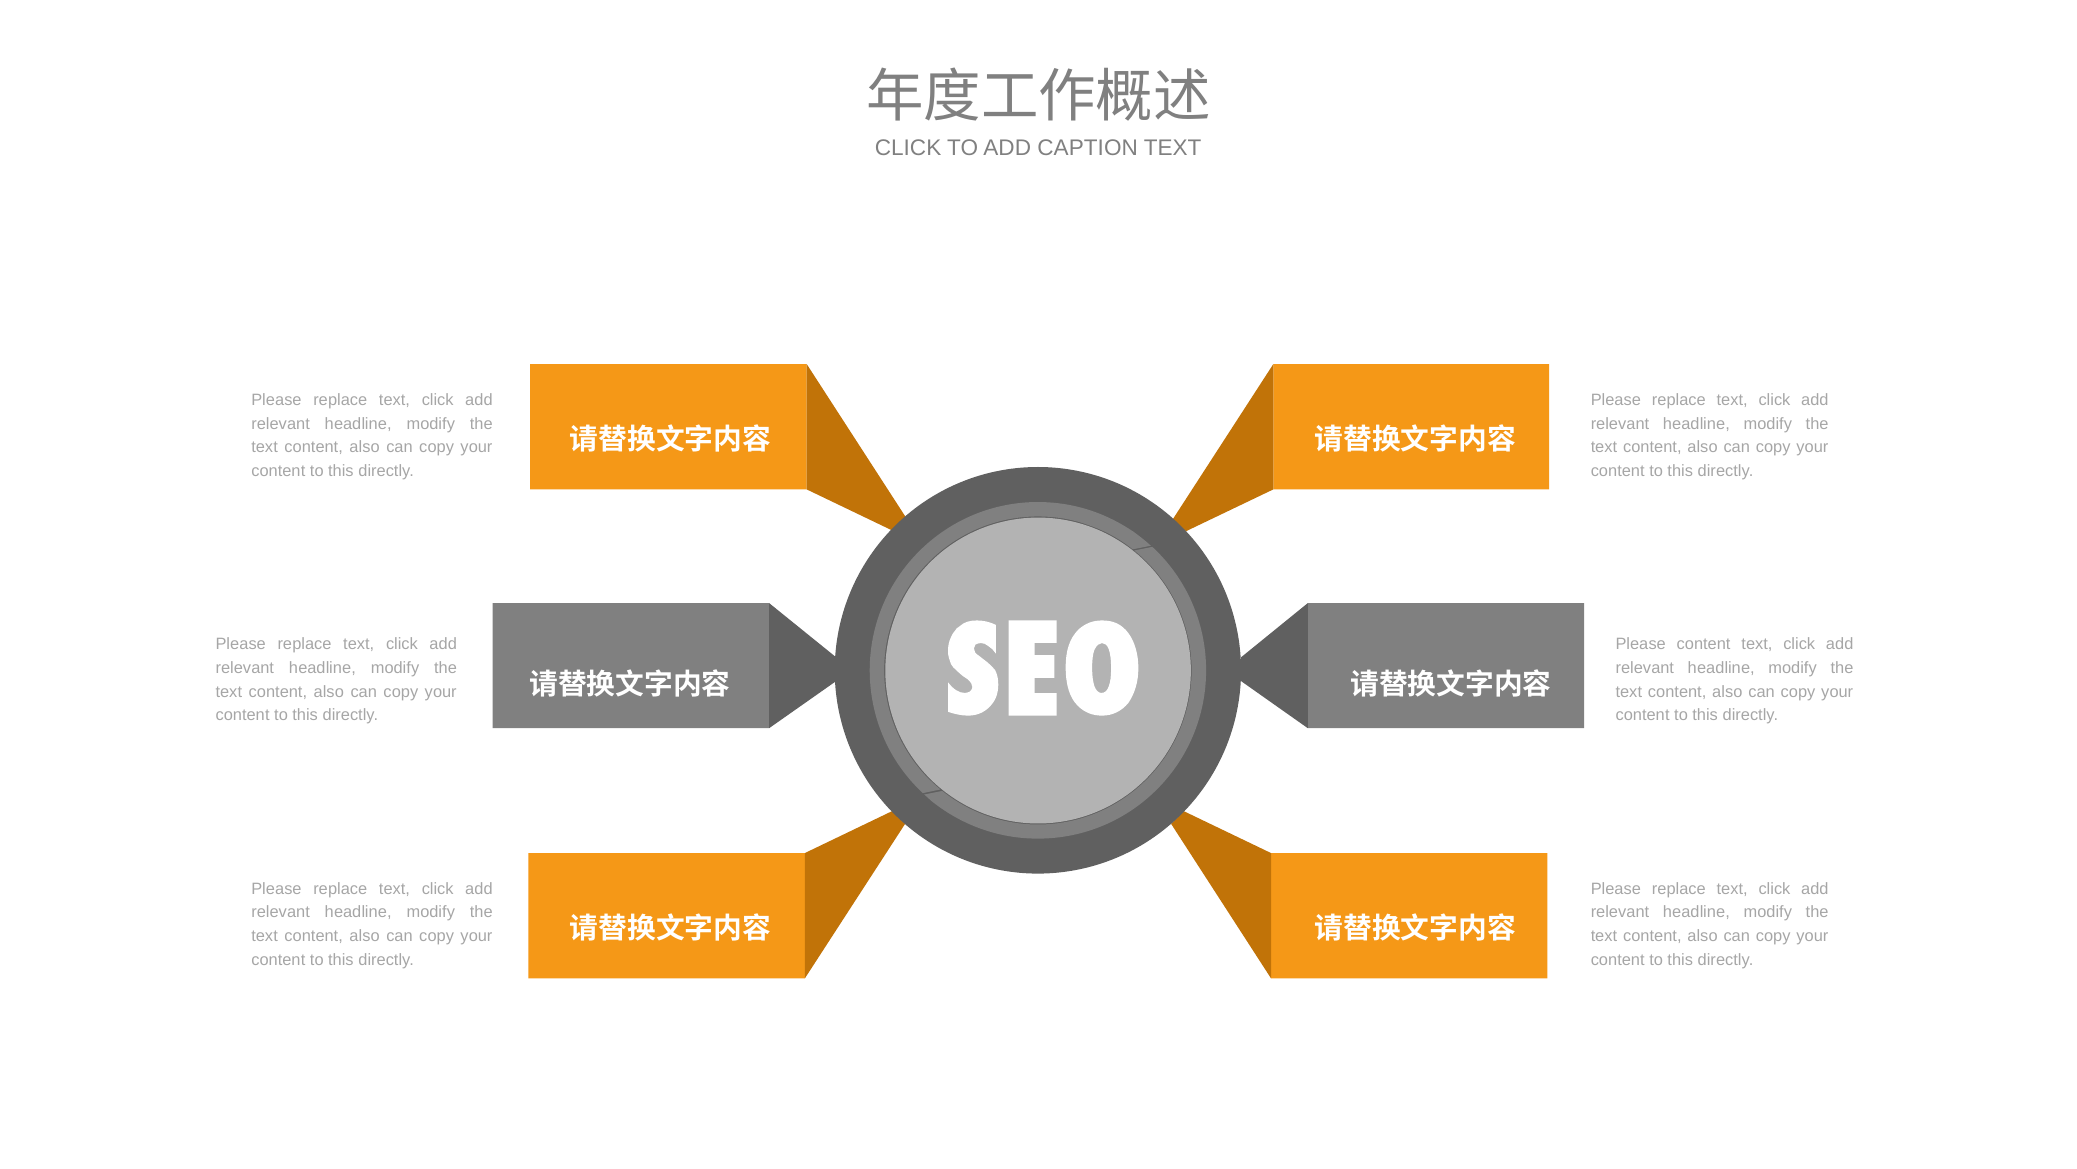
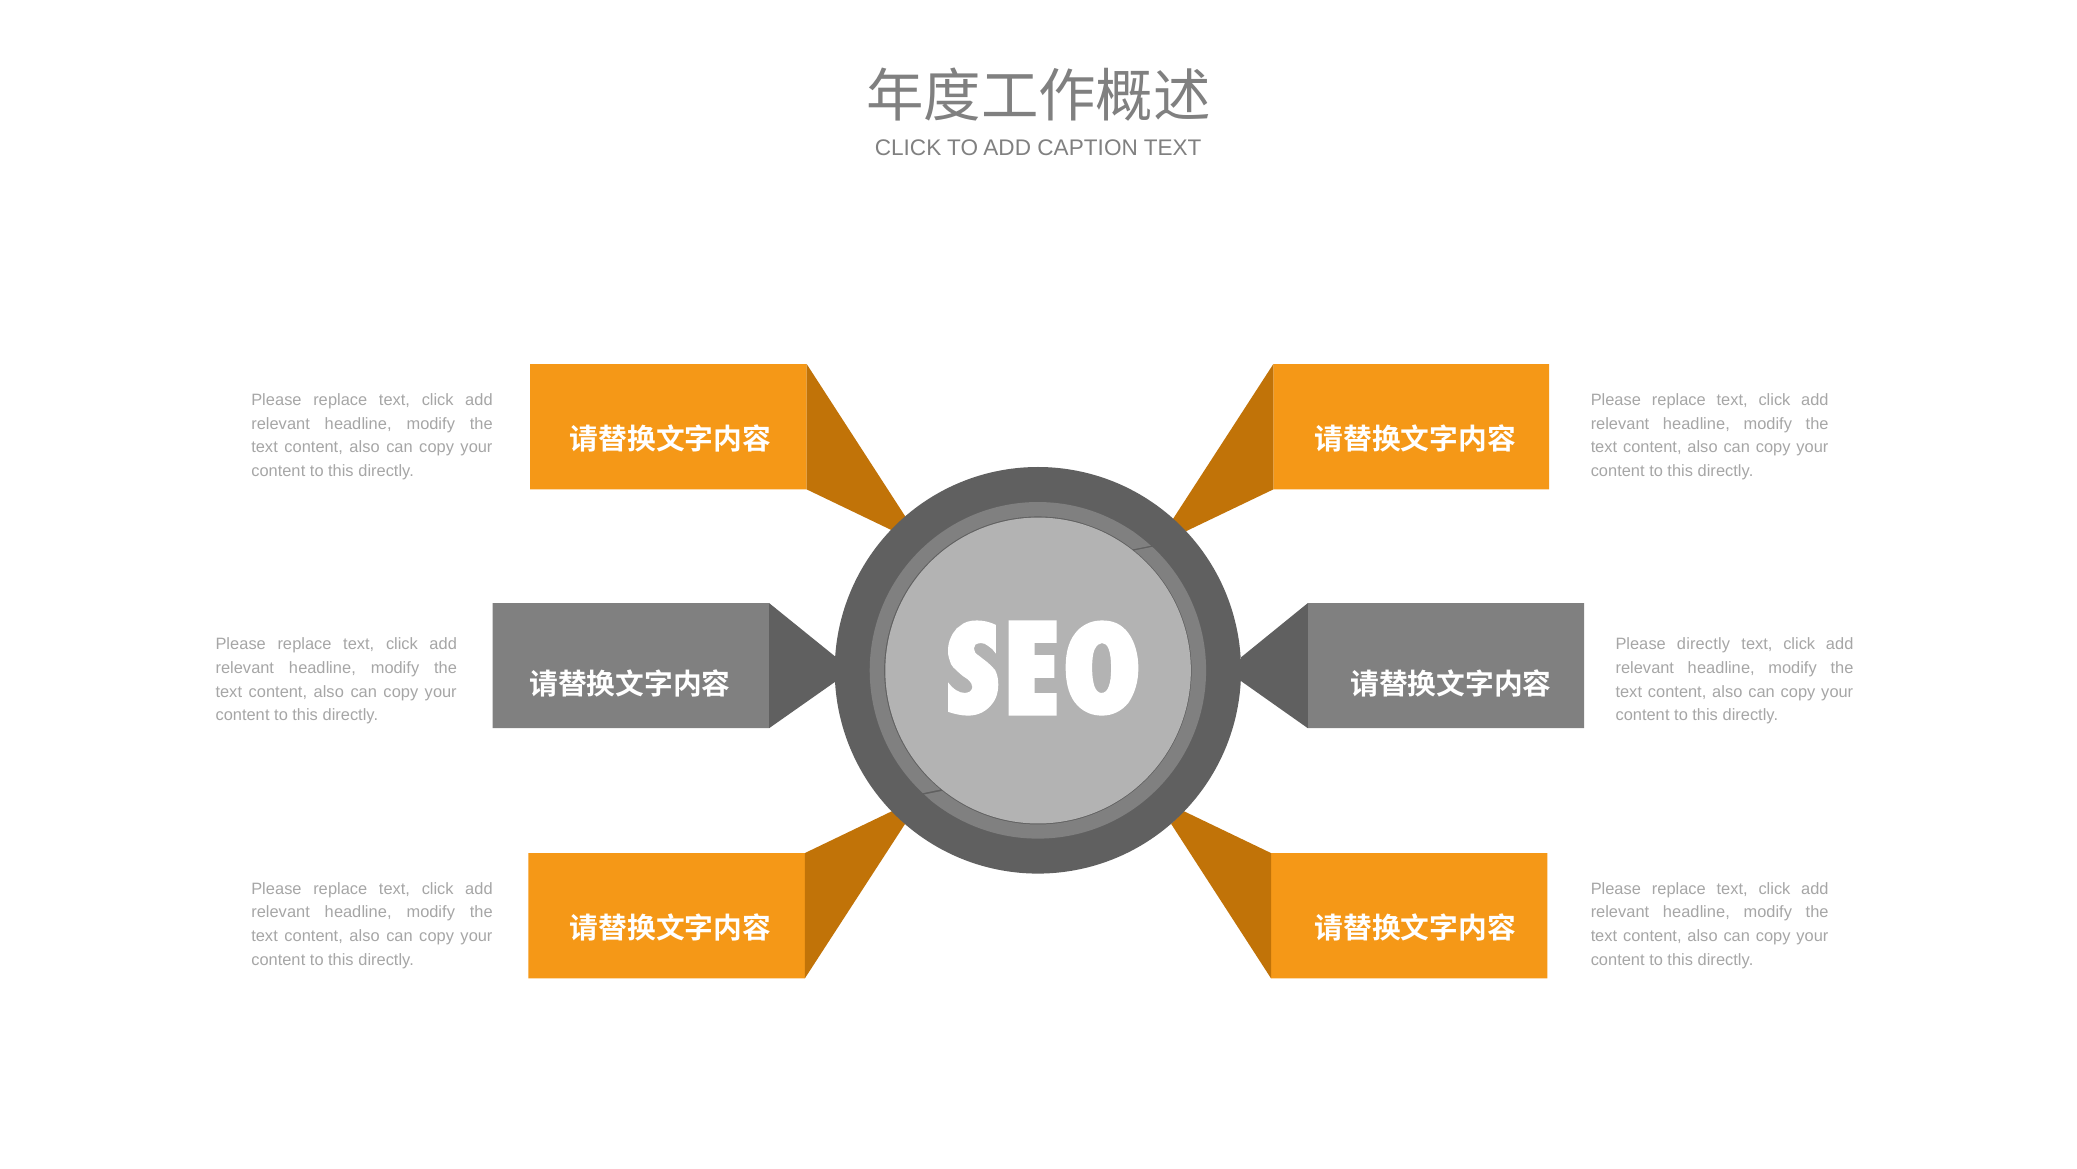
Please content: content -> directly (1704, 644)
